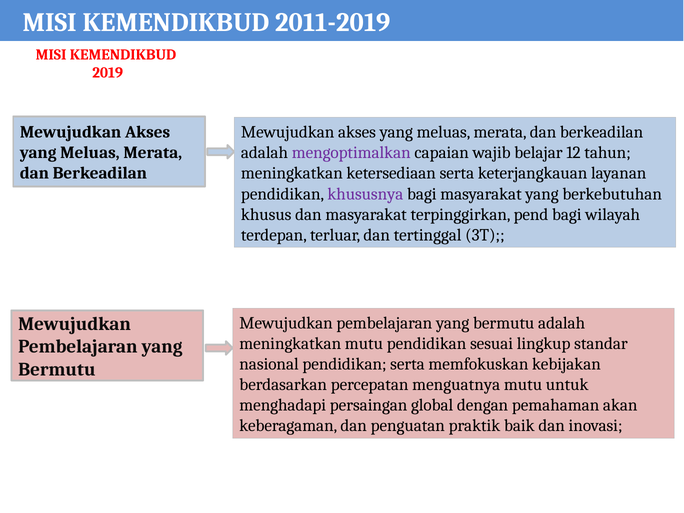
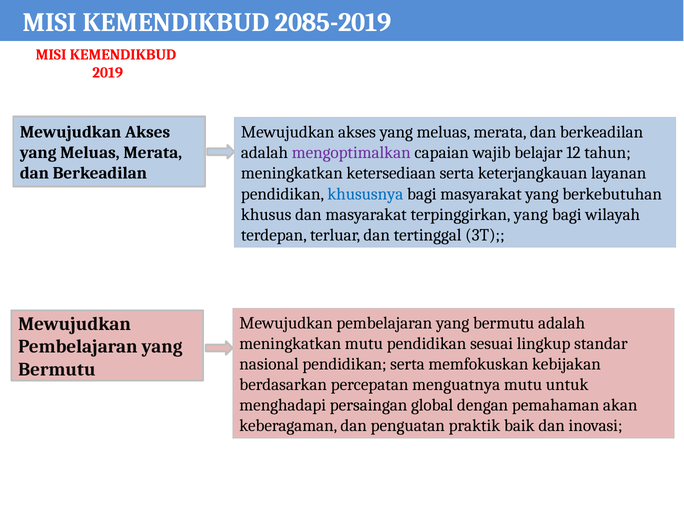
2011-2019: 2011-2019 -> 2085-2019 (333, 22)
khususnya colour: purple -> blue (365, 194)
terpinggirkan pend: pend -> yang (531, 214)
